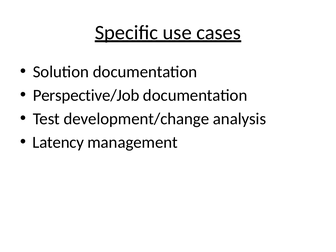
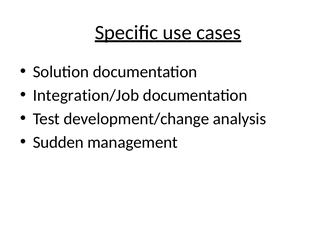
Perspective/Job: Perspective/Job -> Integration/Job (86, 95)
Latency: Latency -> Sudden (58, 142)
